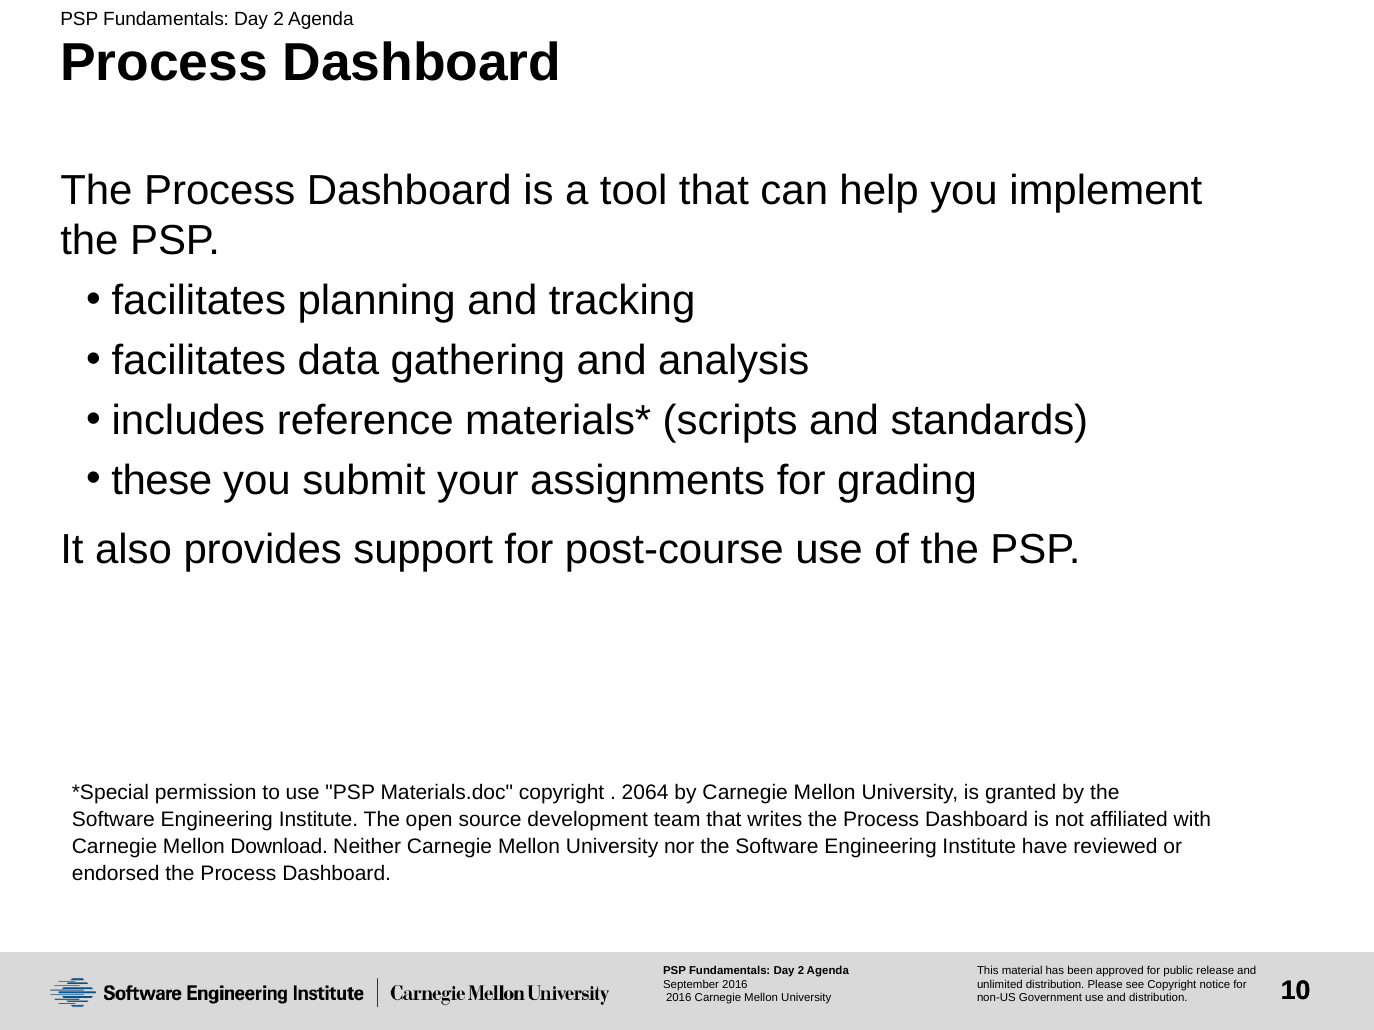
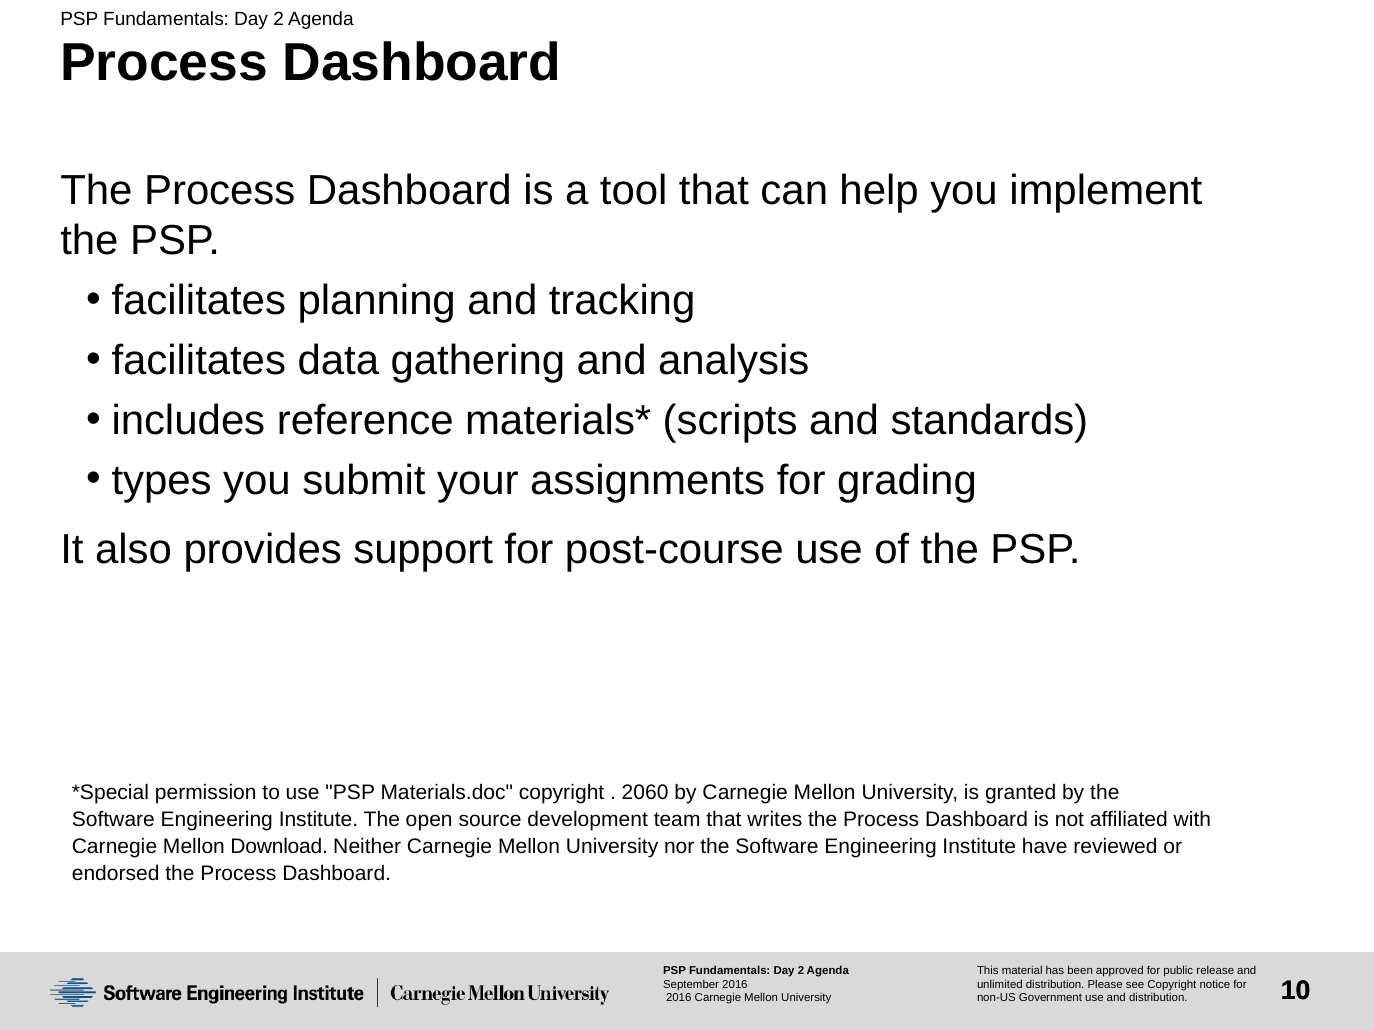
these: these -> types (162, 481)
2064: 2064 -> 2060 (645, 793)
